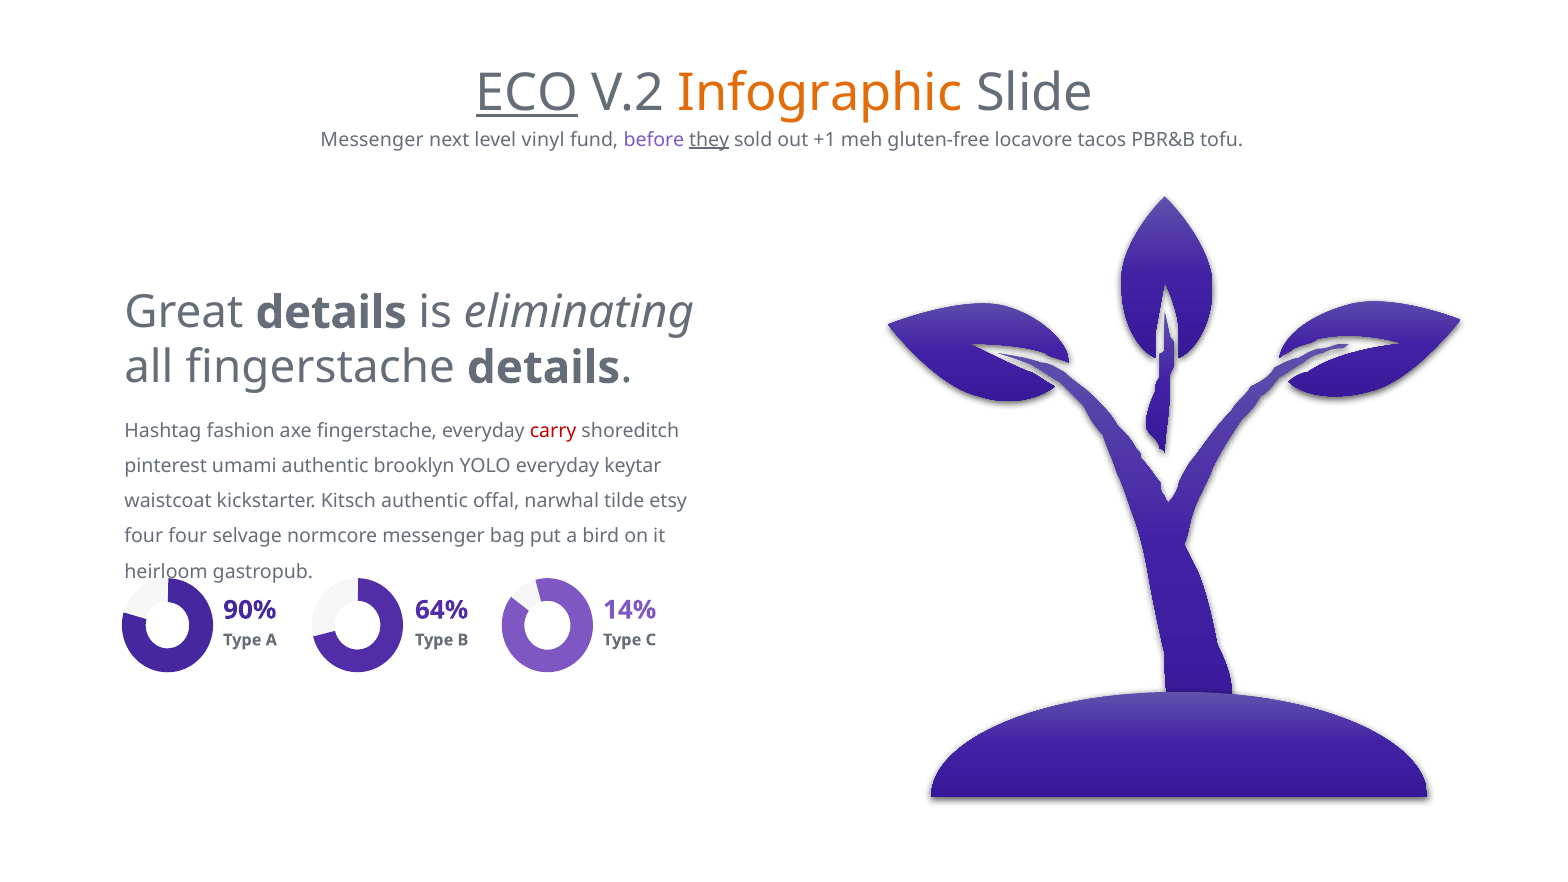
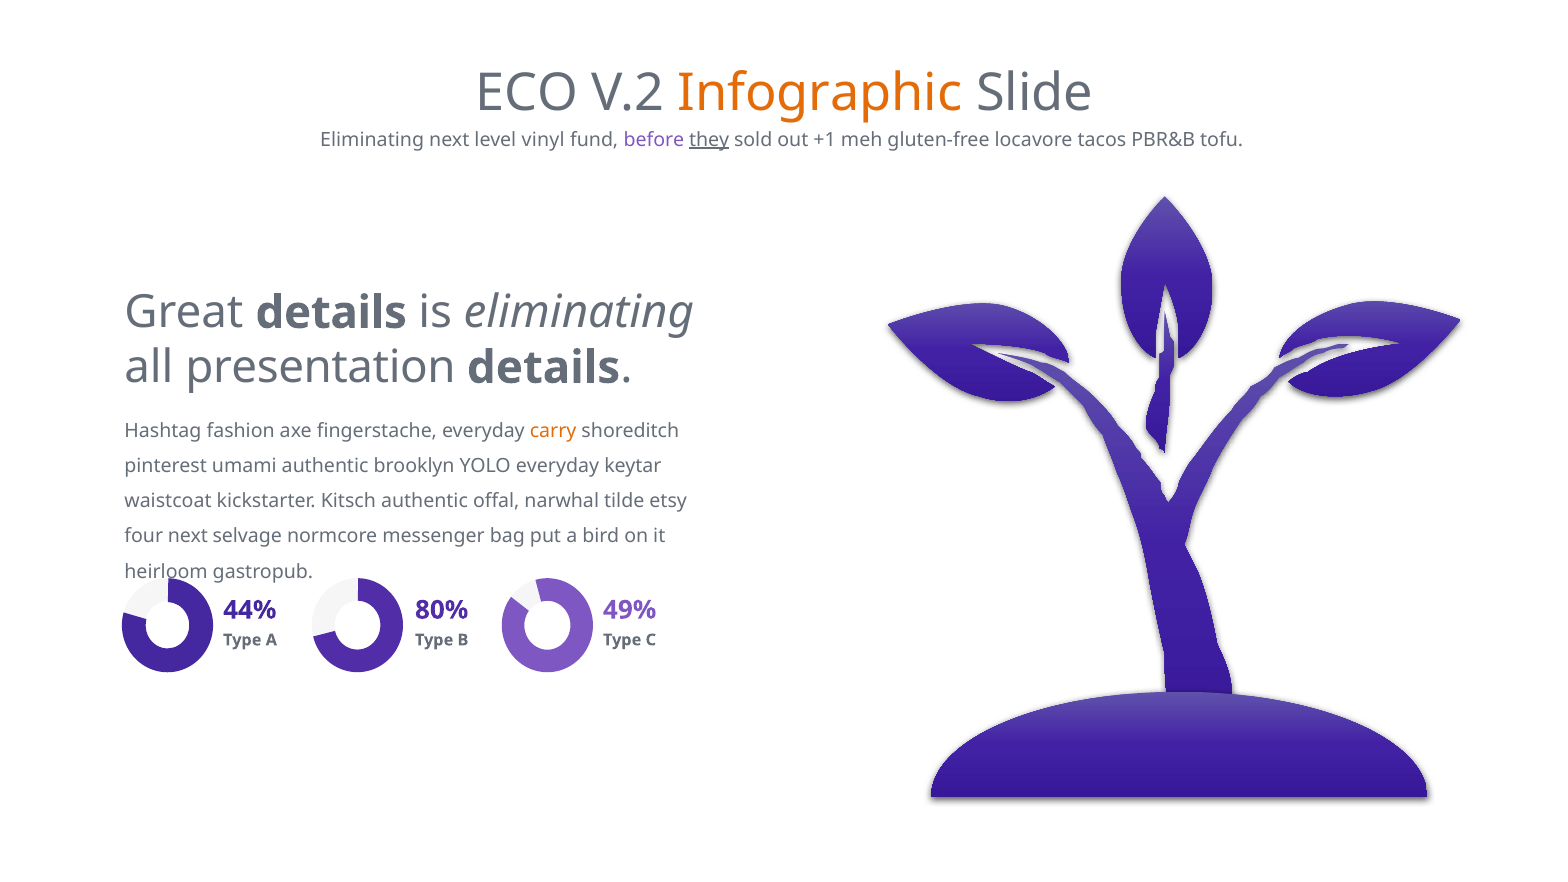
ECO underline: present -> none (527, 93)
Messenger: Messenger -> Eliminating (372, 140)
all fingerstache: fingerstache -> presentation (320, 368)
carry colour: red -> orange (553, 431)
four four: four -> next (188, 536)
14%: 14% -> 49% (630, 610)
90%: 90% -> 44% (250, 610)
64%: 64% -> 80% (442, 610)
